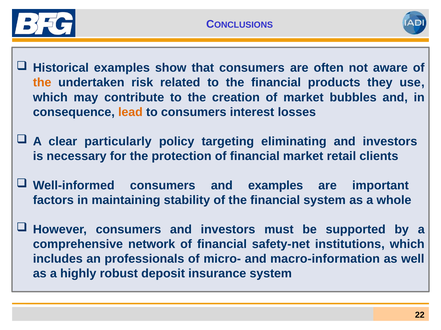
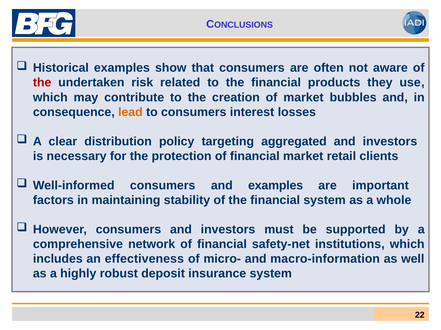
the colour: orange -> red (42, 83)
particularly: particularly -> distribution (118, 142)
eliminating: eliminating -> aggregated (294, 142)
professionals: professionals -> effectiveness (144, 259)
